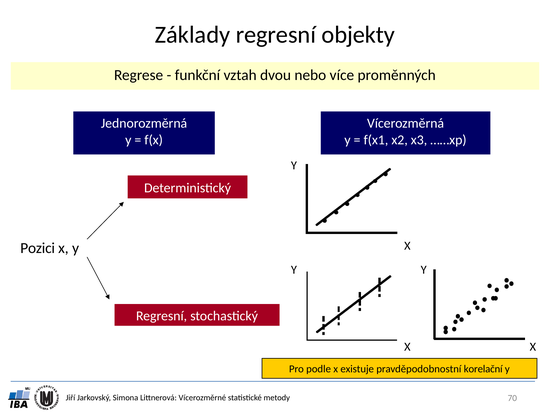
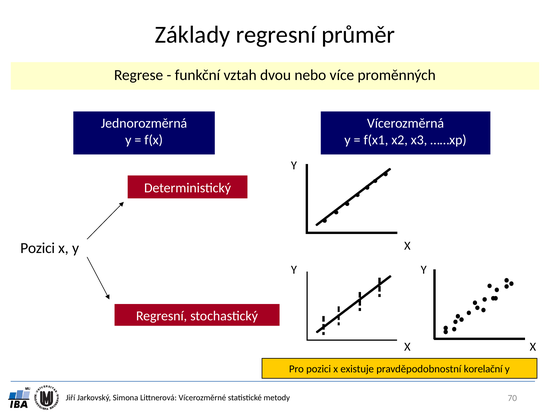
objekty: objekty -> průměr (358, 35)
Pro podle: podle -> pozici (319, 369)
